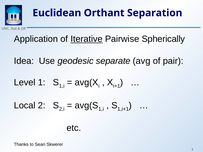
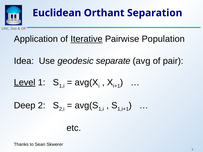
Spherically: Spherically -> Population (163, 39)
Level underline: none -> present (25, 83)
Local: Local -> Deep (25, 106)
